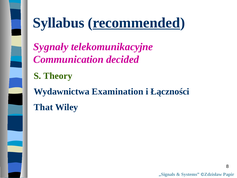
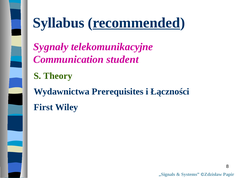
decided: decided -> student (123, 59)
Examination: Examination -> Prerequisites (118, 91)
That: That -> First (43, 107)
